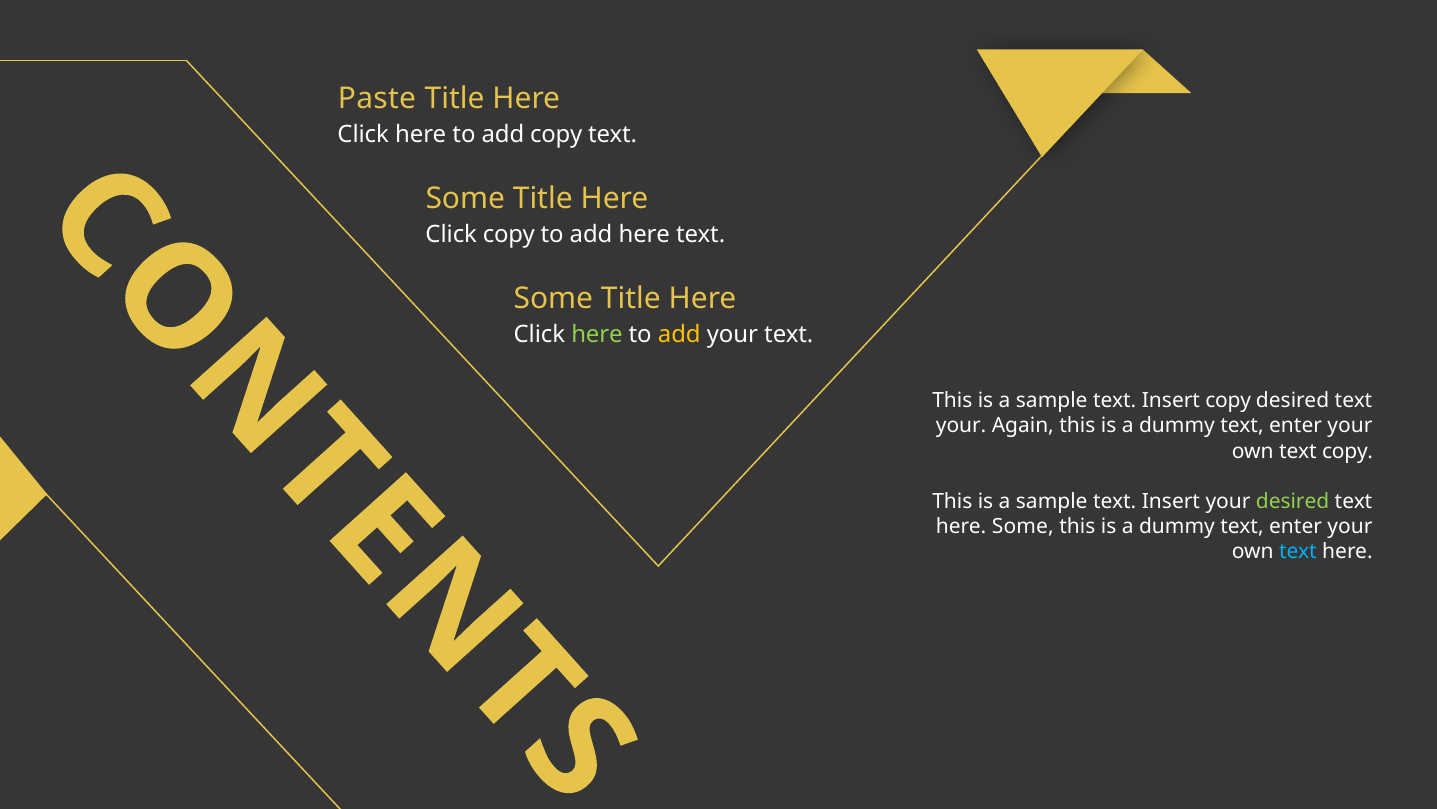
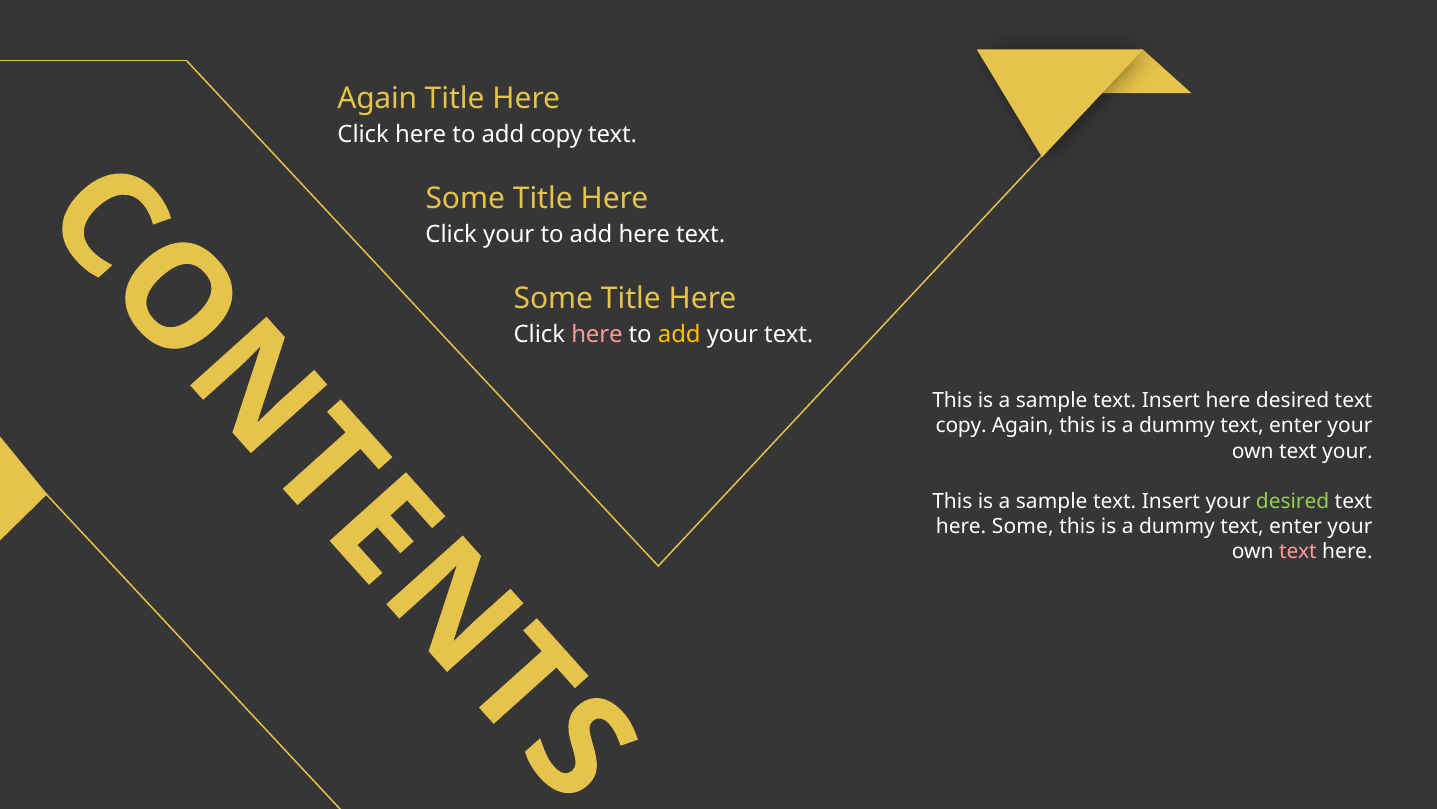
Paste: Paste -> Again (377, 99)
Click copy: copy -> your (509, 234)
here colour: light green -> pink (597, 334)
Insert copy: copy -> here (1228, 400)
your: your -> copy (961, 426)
text copy: copy -> your (1347, 451)
text colour: light blue -> pink (1298, 551)
